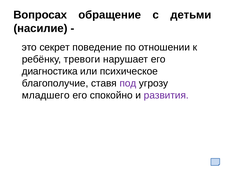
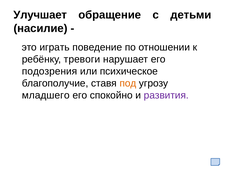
Вопросах: Вопросах -> Улучшает (40, 15)
секрет: секрет -> играть (55, 47)
диагностика: диагностика -> подозрения (50, 71)
под colour: purple -> orange (128, 83)
